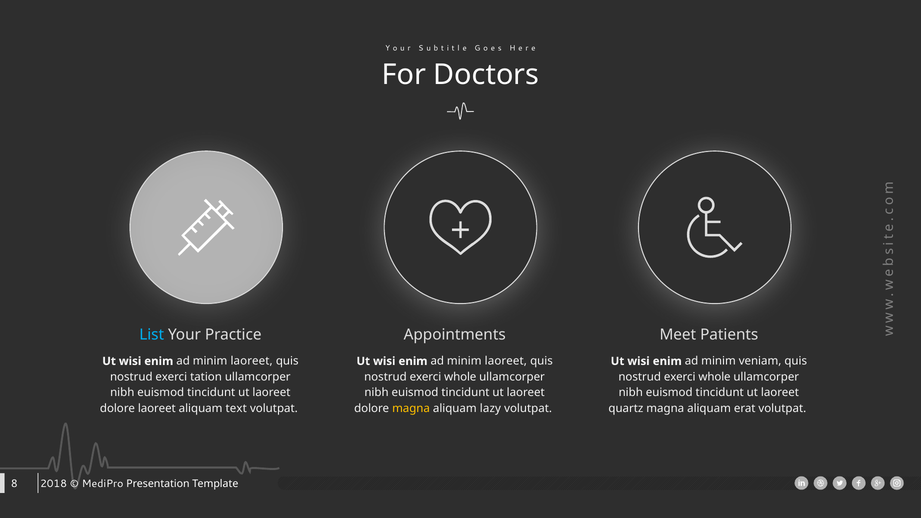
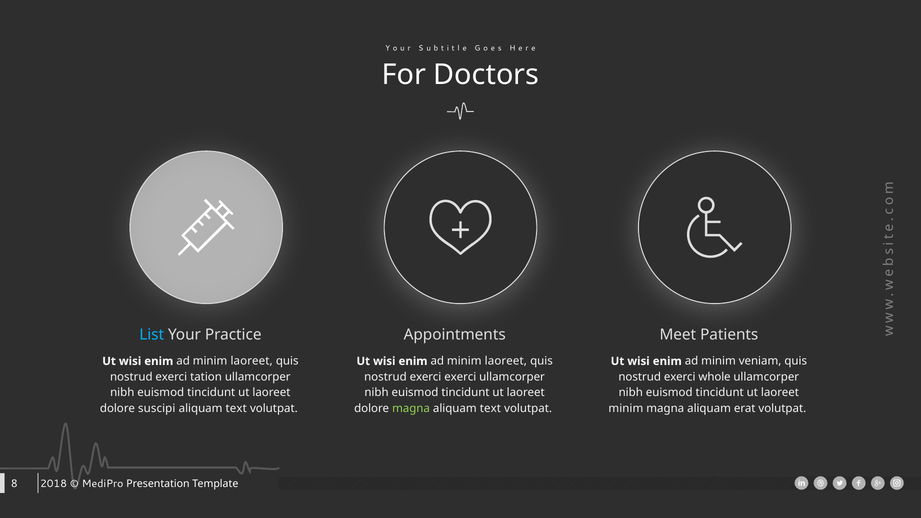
whole: whole -> exerci (460, 377)
dolore laoreet: laoreet -> suscipi (157, 408)
magna colour: yellow -> light green (411, 408)
lazy: lazy -> text (490, 408)
quartz: quartz -> minim (626, 408)
